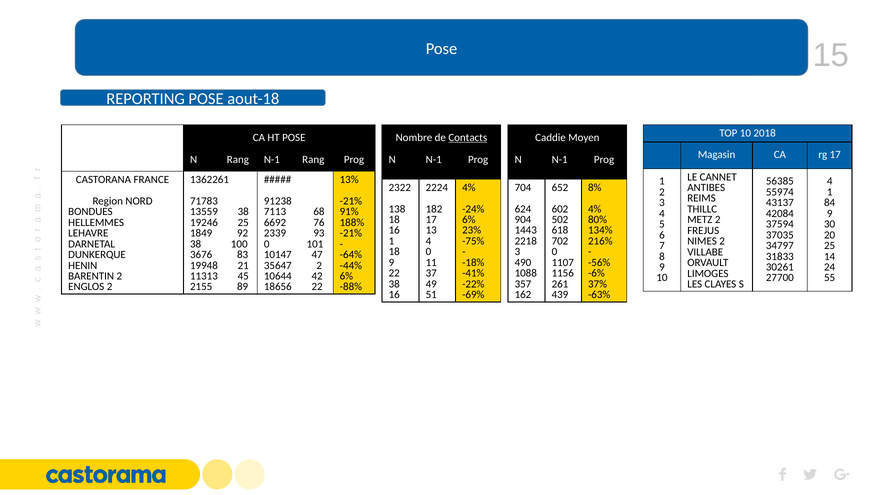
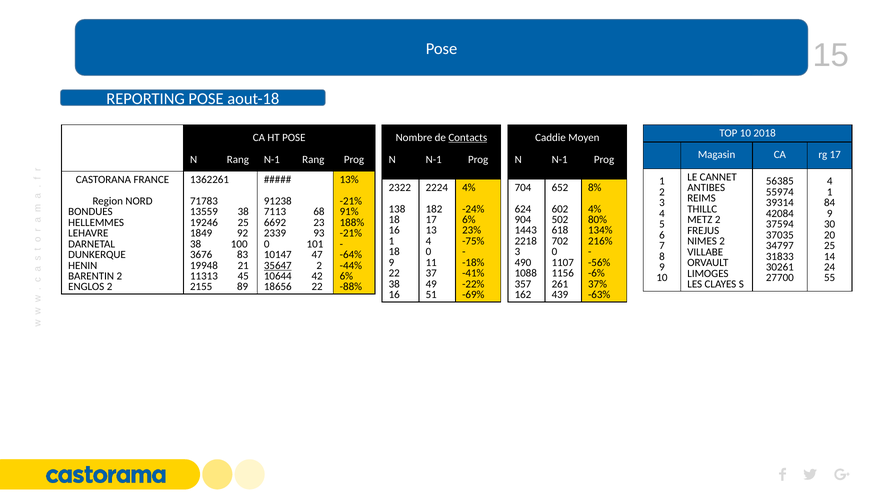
43137: 43137 -> 39314 (780, 203)
76: 76 -> 23 (319, 222)
35647 underline: none -> present (278, 265)
